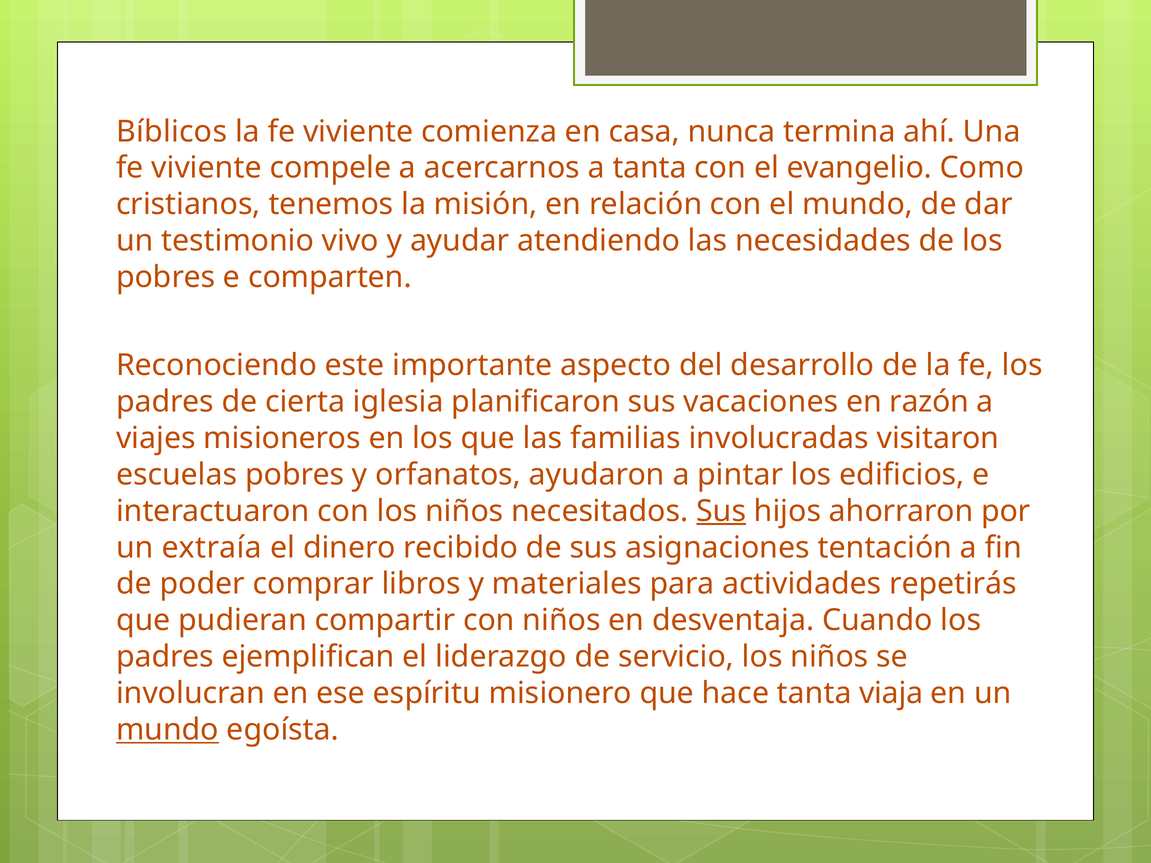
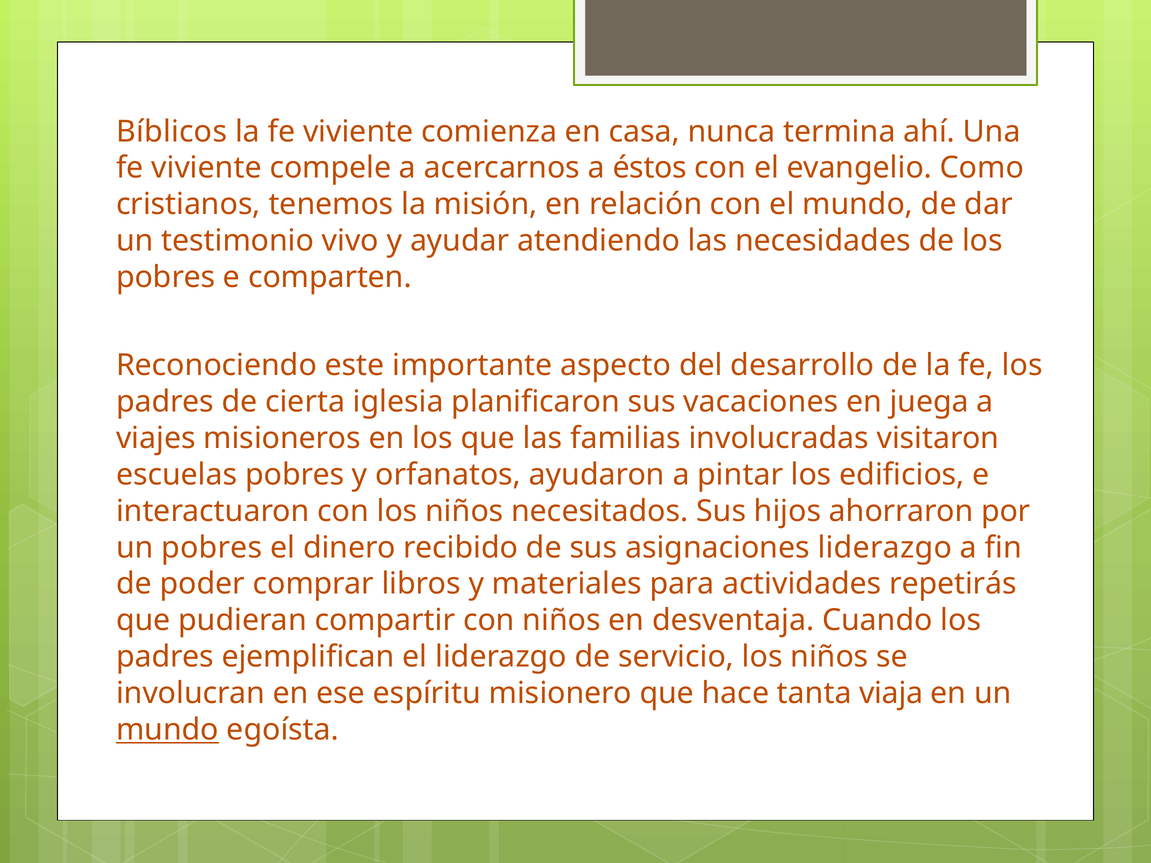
a tanta: tanta -> éstos (650, 168)
razón: razón -> juega (929, 402)
Sus underline: present -> none (721, 511)
un extraía: extraía -> pobres (212, 548)
asignaciones tentación: tentación -> liderazgo (885, 548)
